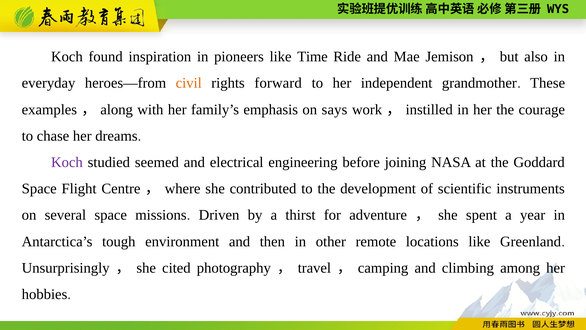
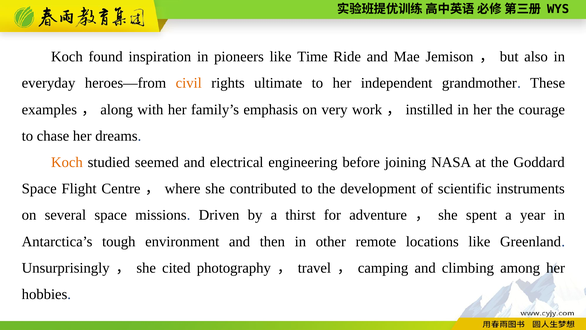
forward: forward -> ultimate (278, 83)
says: says -> very (335, 109)
Koch colour: purple -> orange (67, 162)
